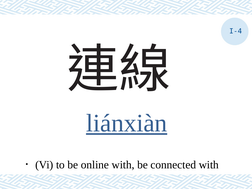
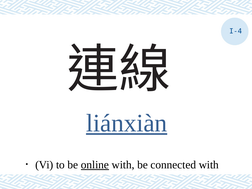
online underline: none -> present (95, 165)
